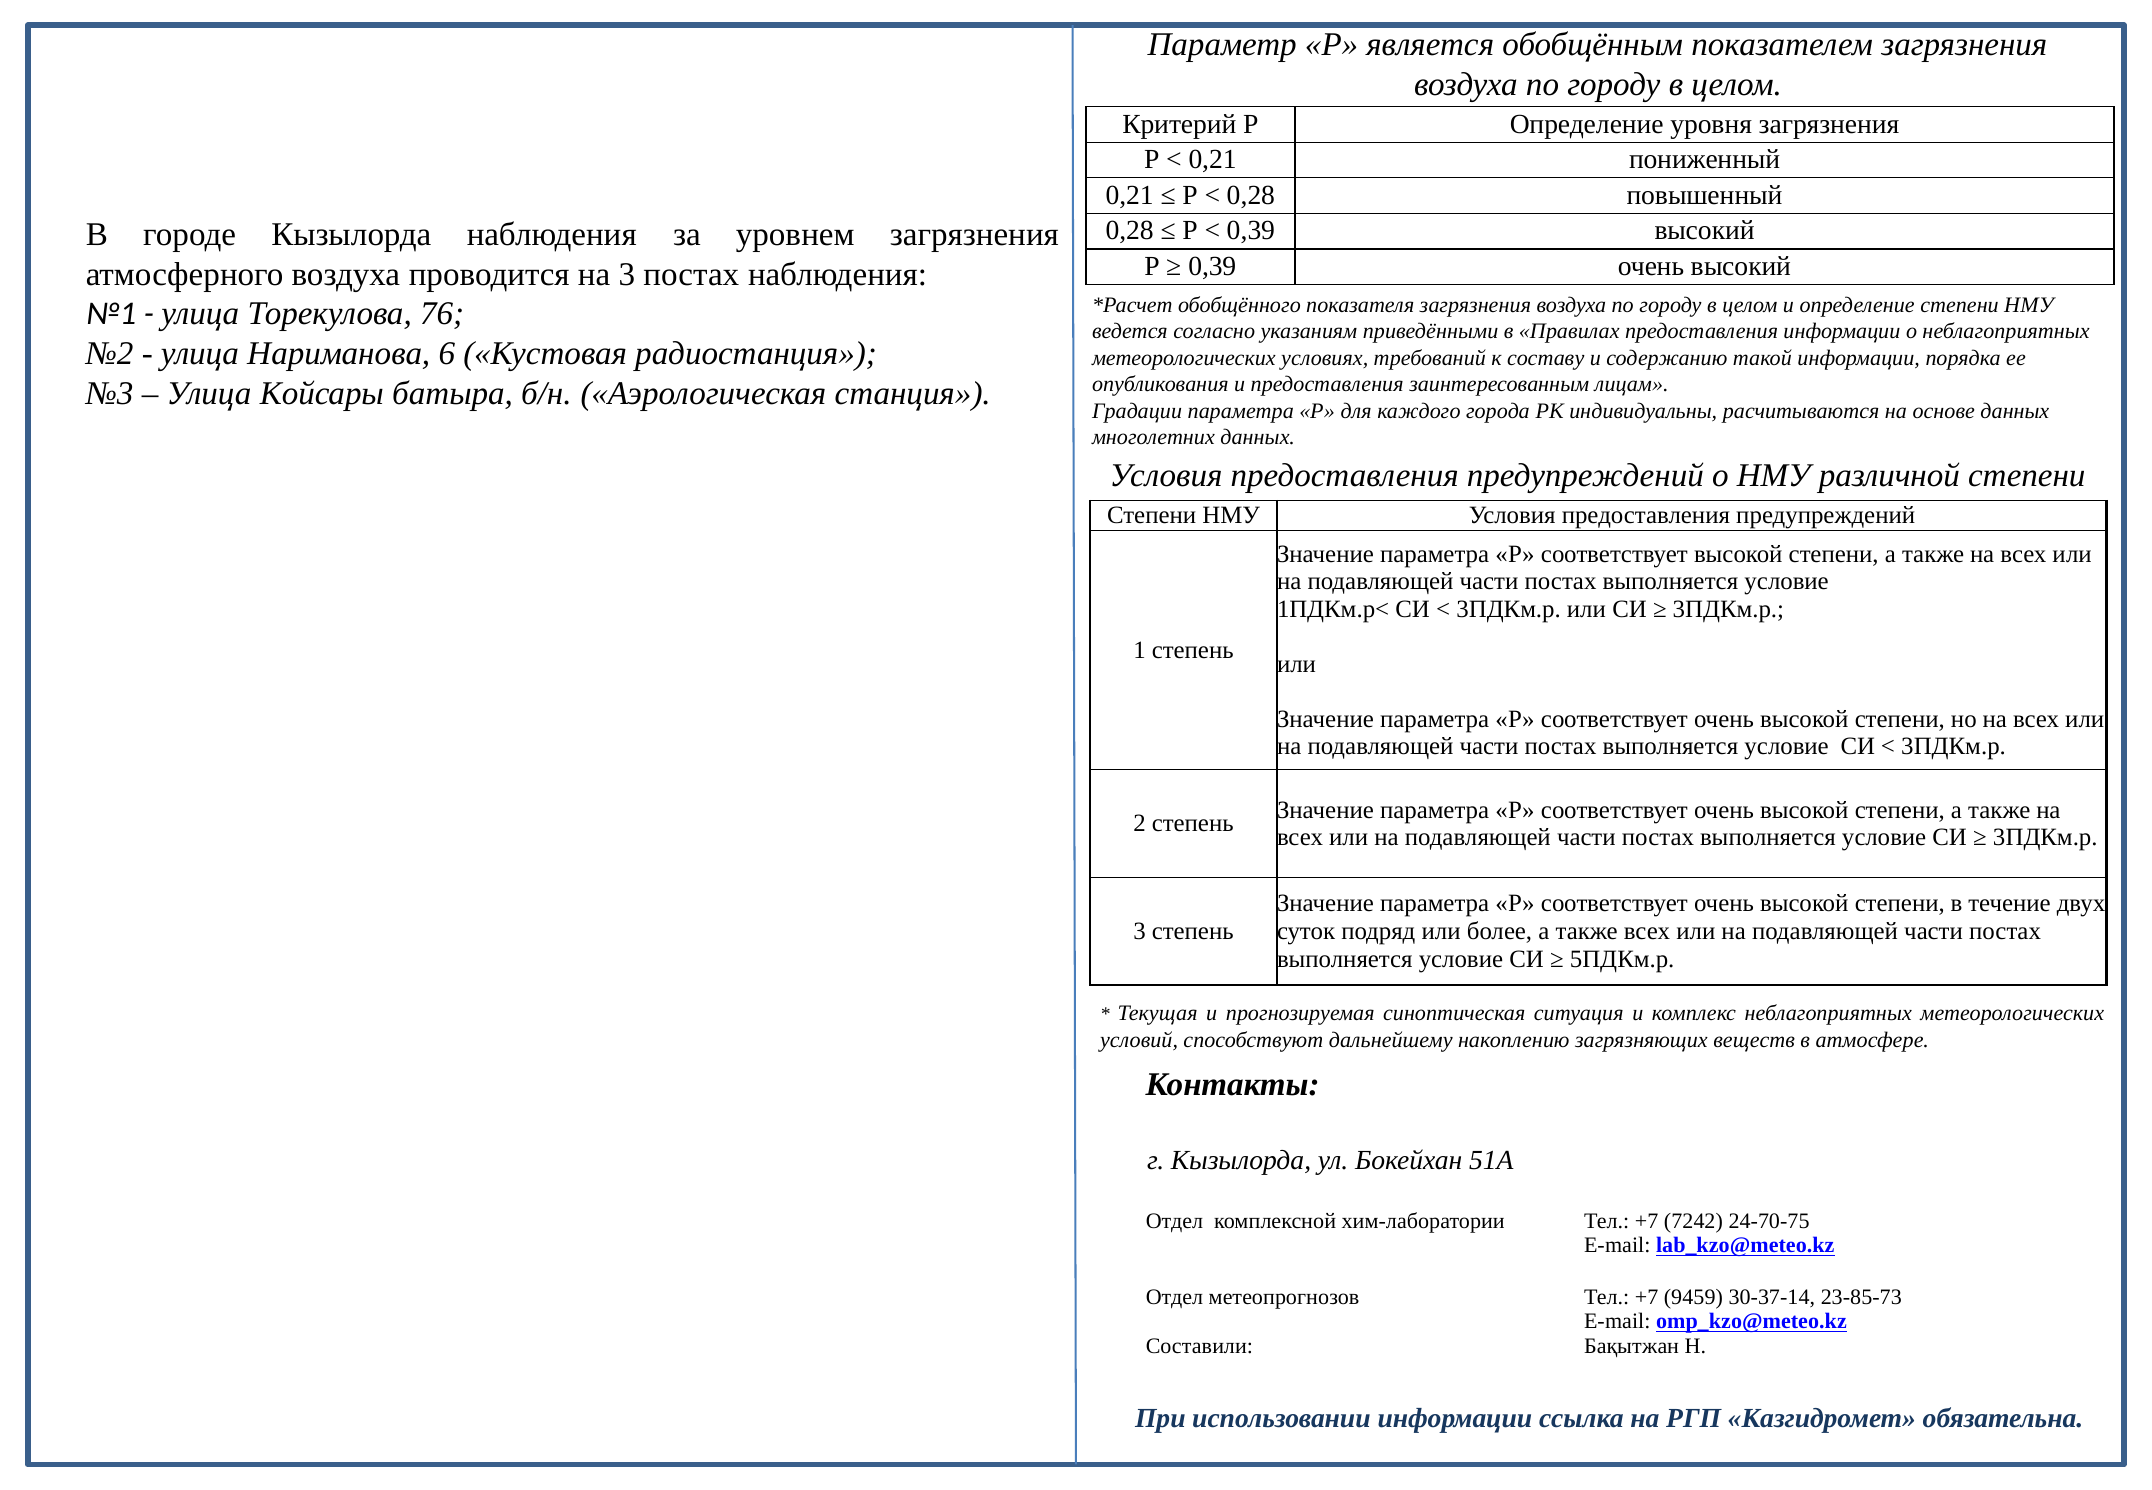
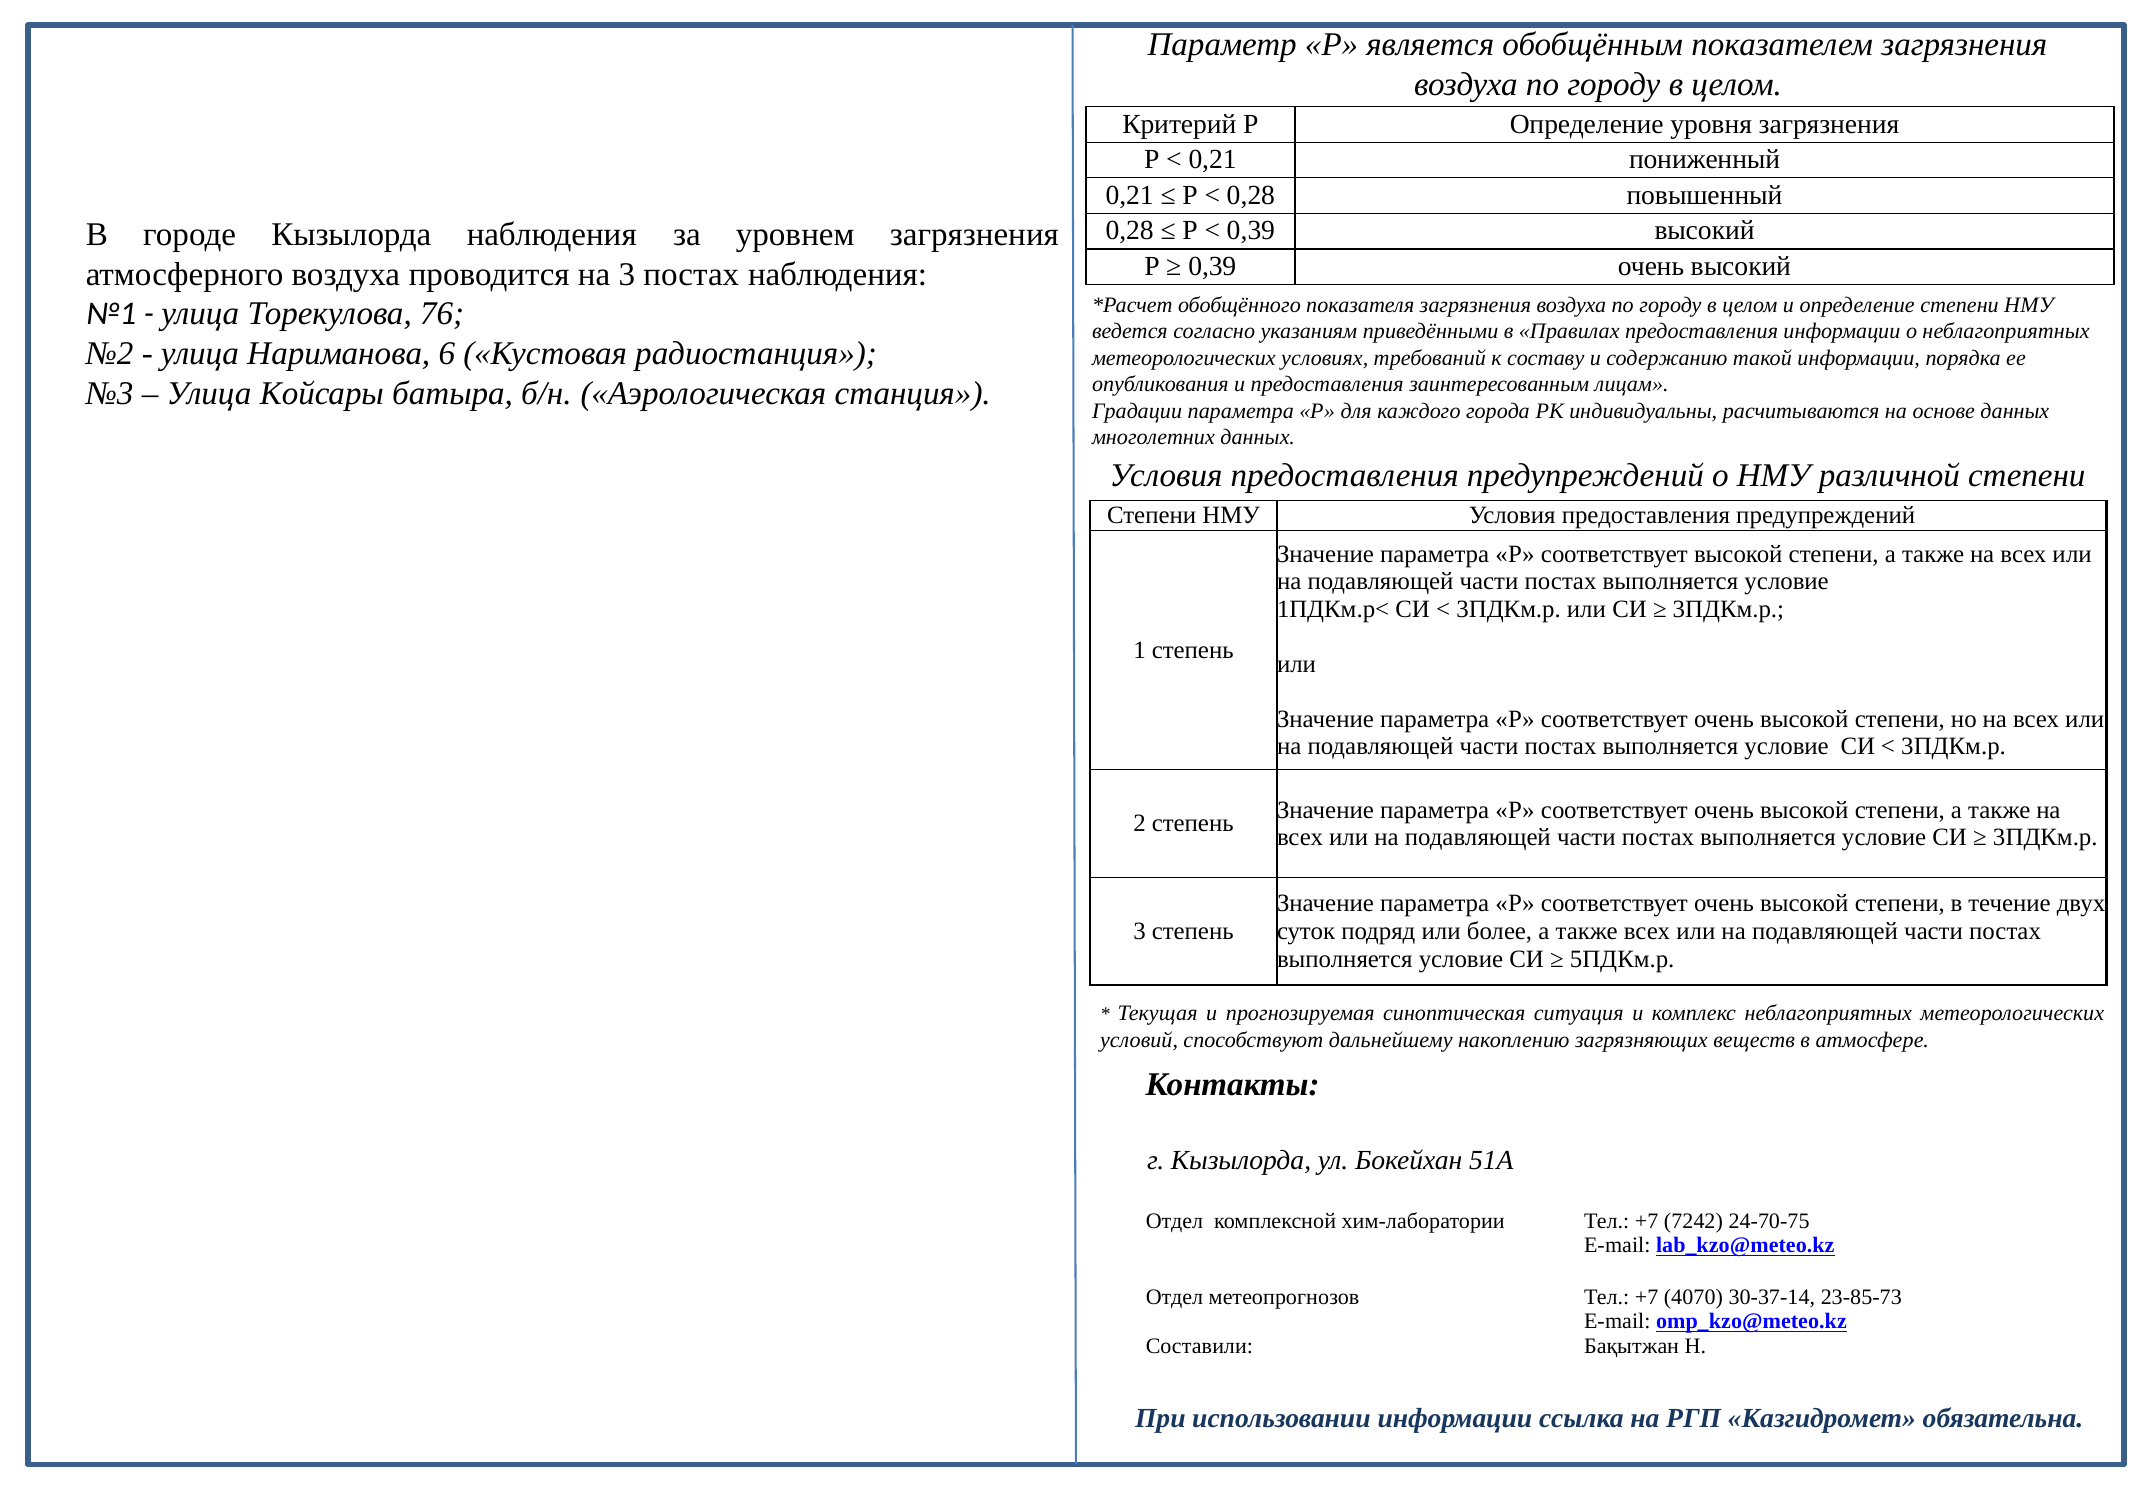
9459: 9459 -> 4070 (1693, 1297)
